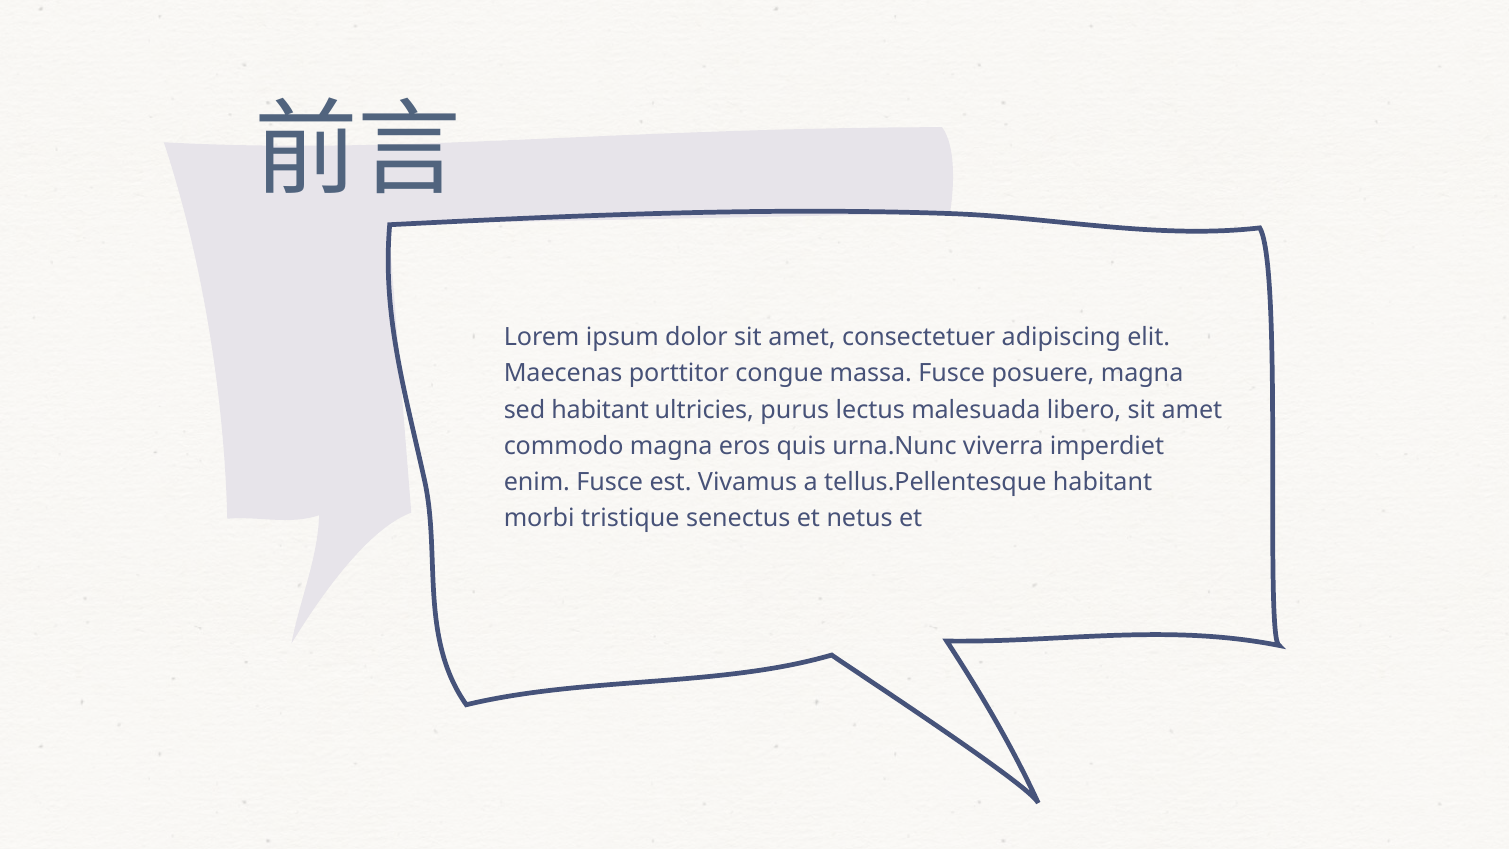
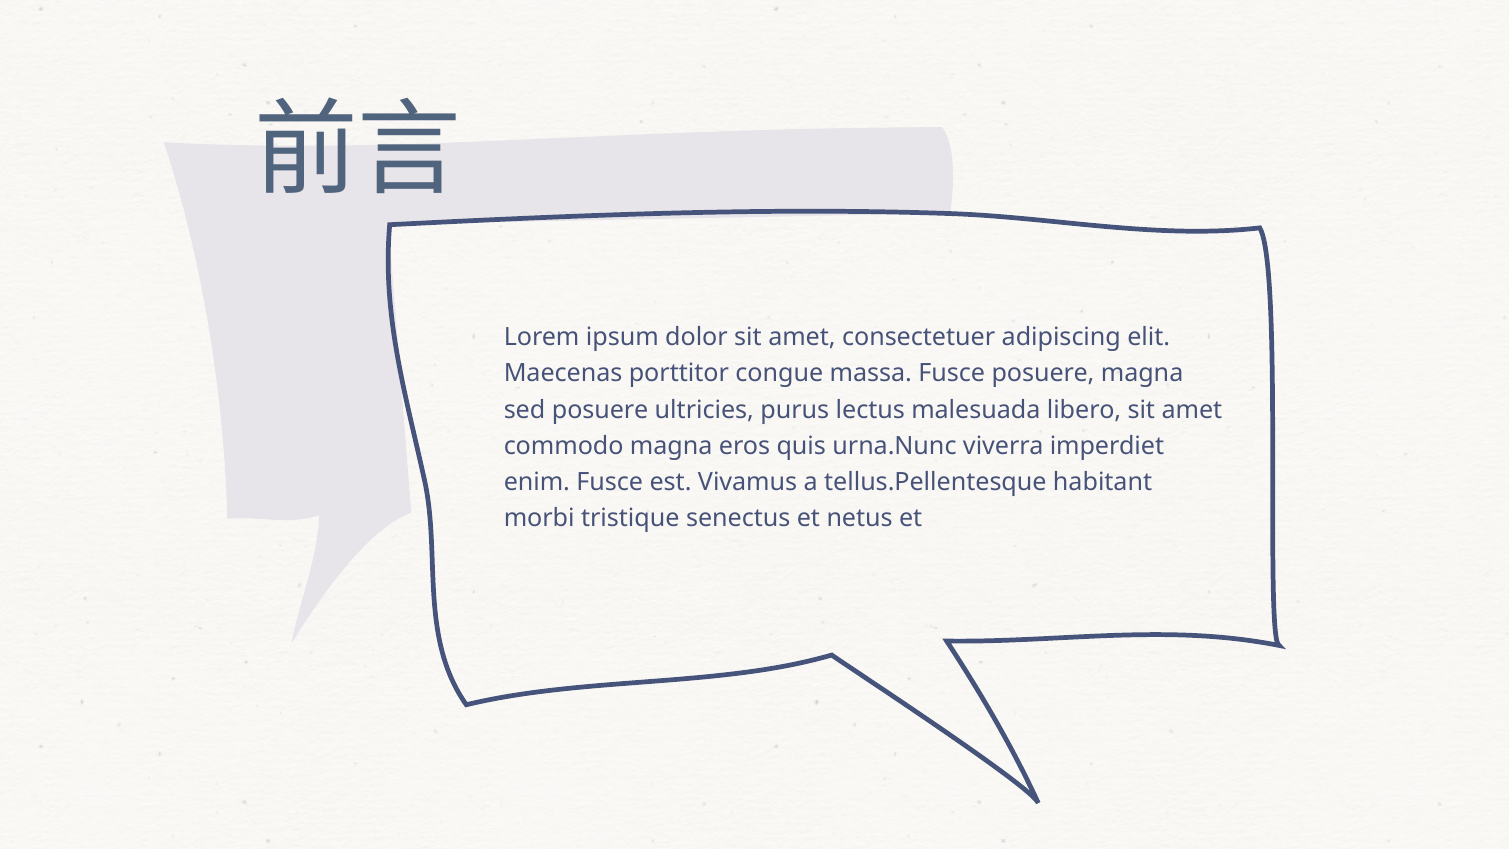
sed habitant: habitant -> posuere (600, 410)
